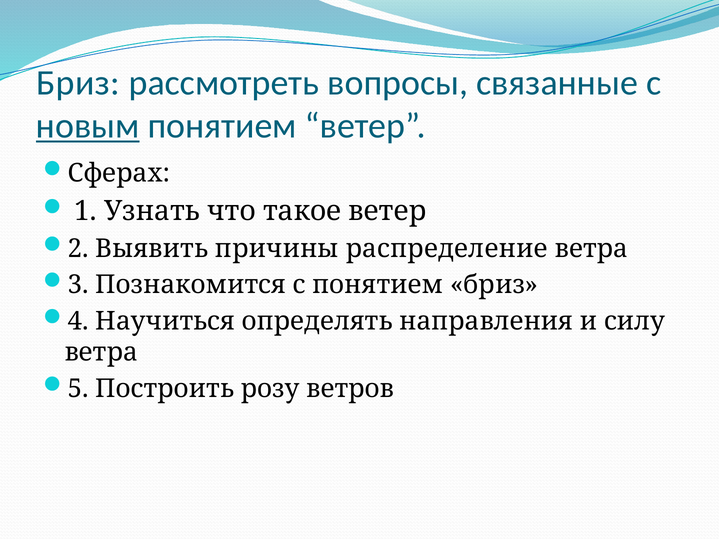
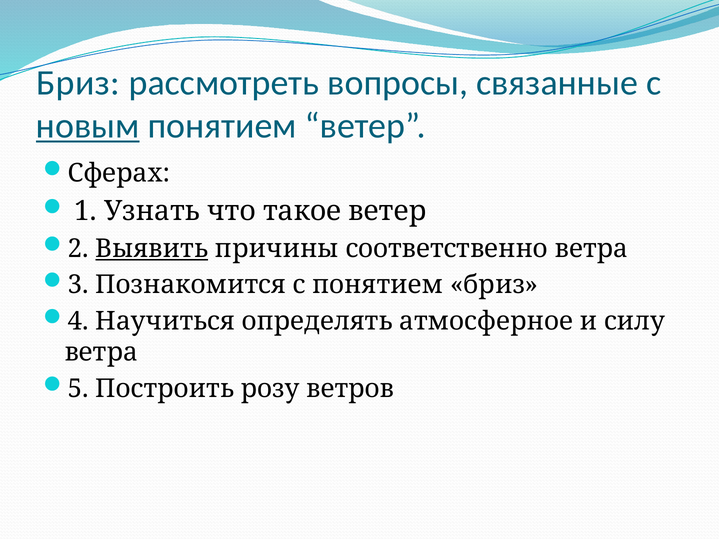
Выявить underline: none -> present (152, 249)
распределение: распределение -> соответственно (447, 249)
направления: направления -> атмосферное (486, 321)
